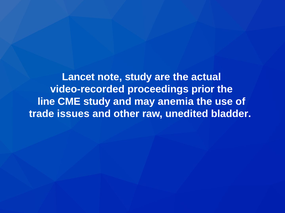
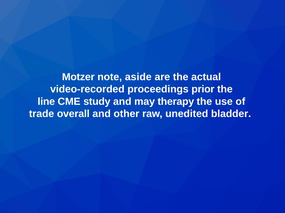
Lancet: Lancet -> Motzer (78, 77)
note study: study -> aside (138, 77)
anemia: anemia -> therapy (176, 102)
issues: issues -> overall (73, 114)
